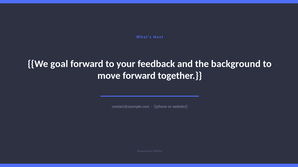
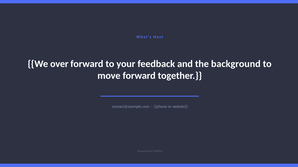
goal: goal -> over (59, 64)
